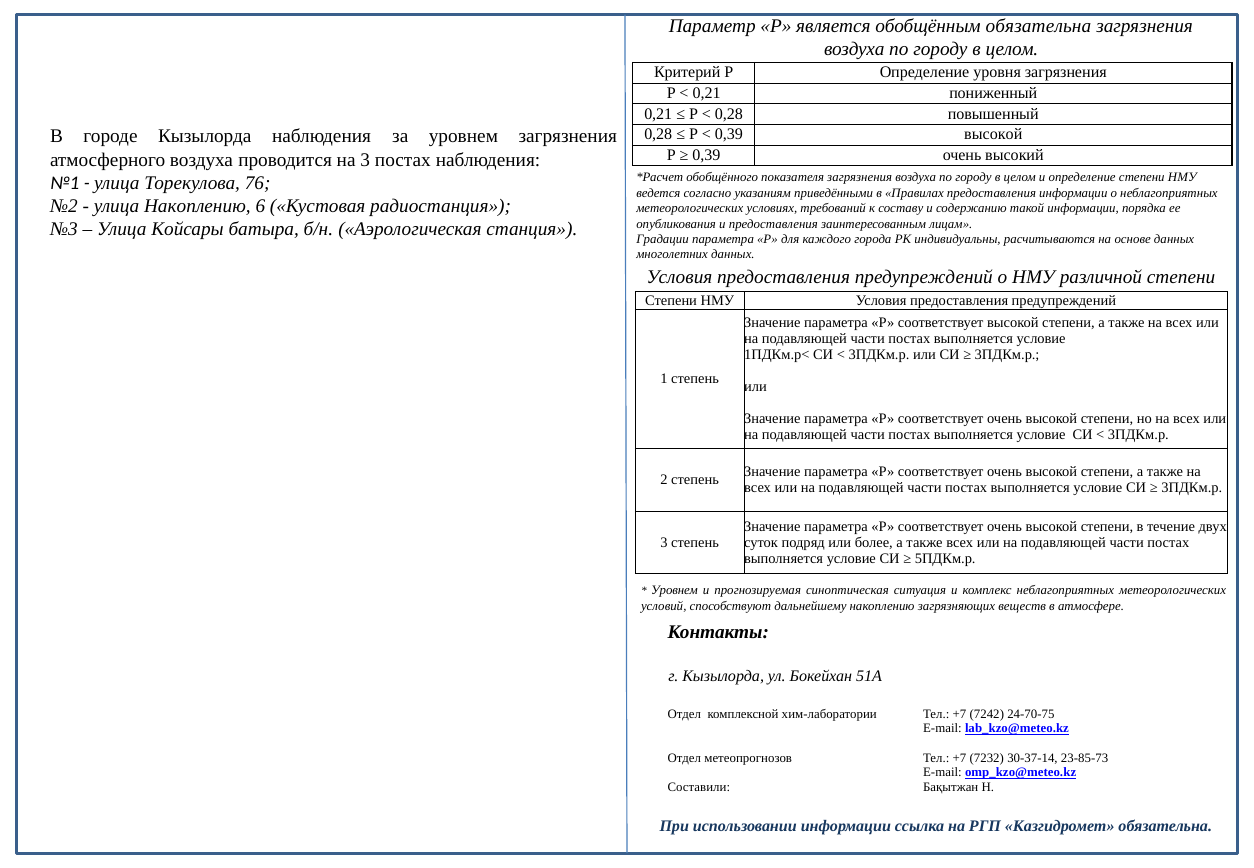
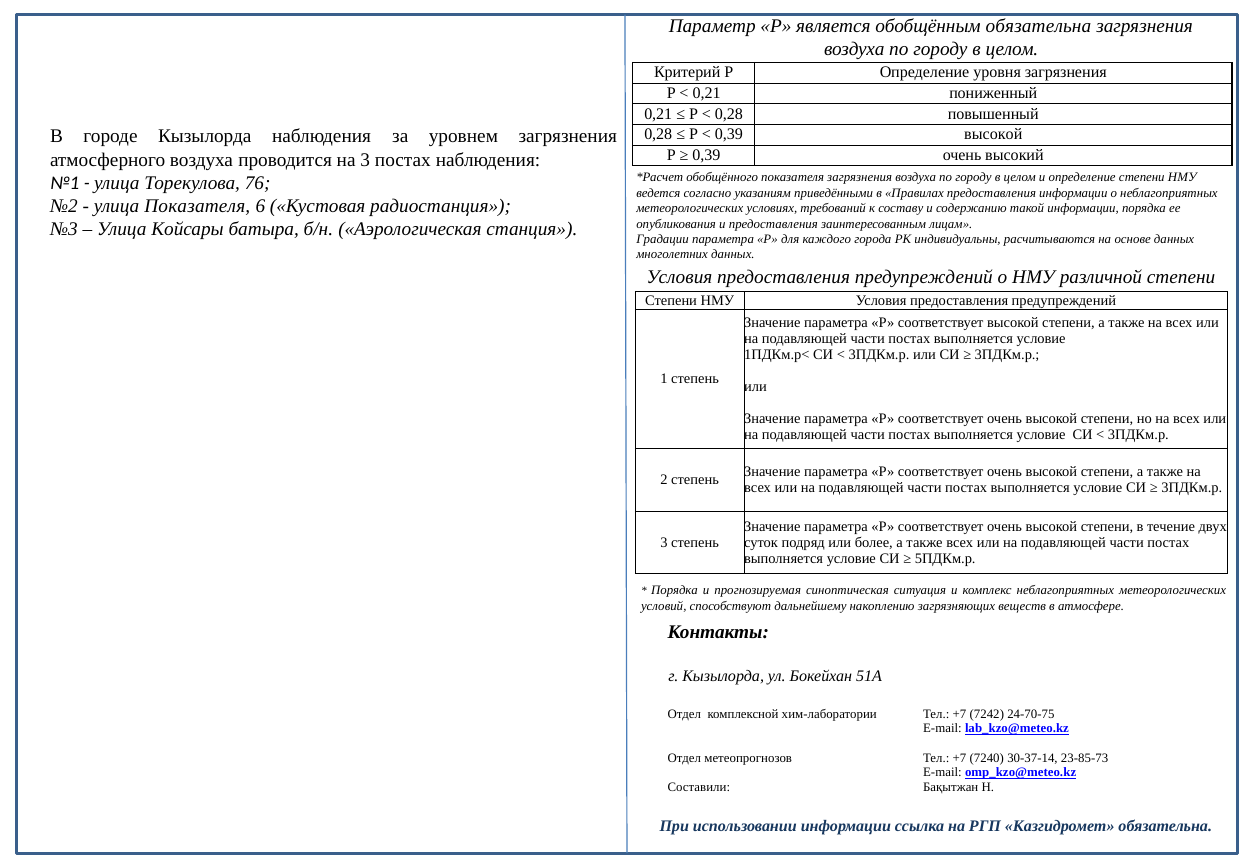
улица Накоплению: Накоплению -> Показателя (197, 206)
Уровнем: Уровнем -> Порядка (675, 590)
7232: 7232 -> 7240 (987, 758)
